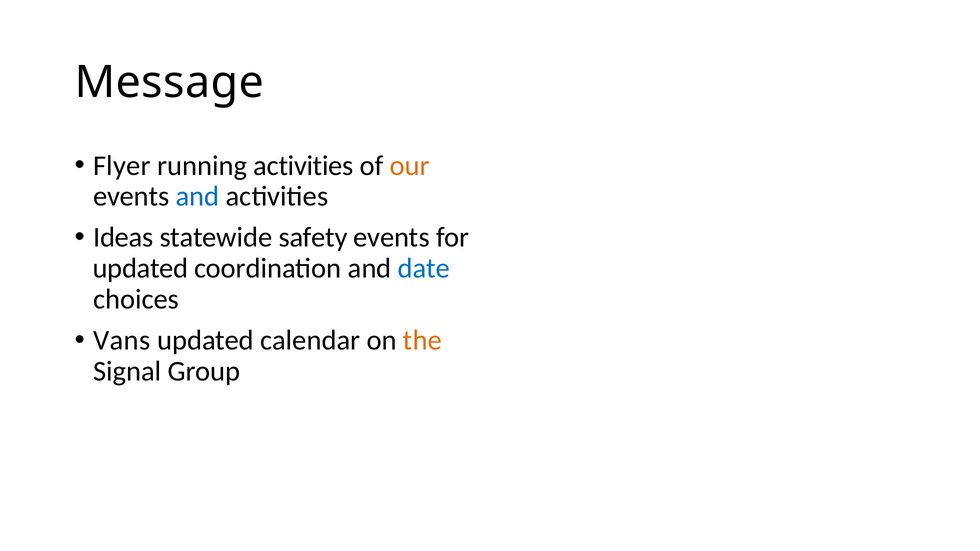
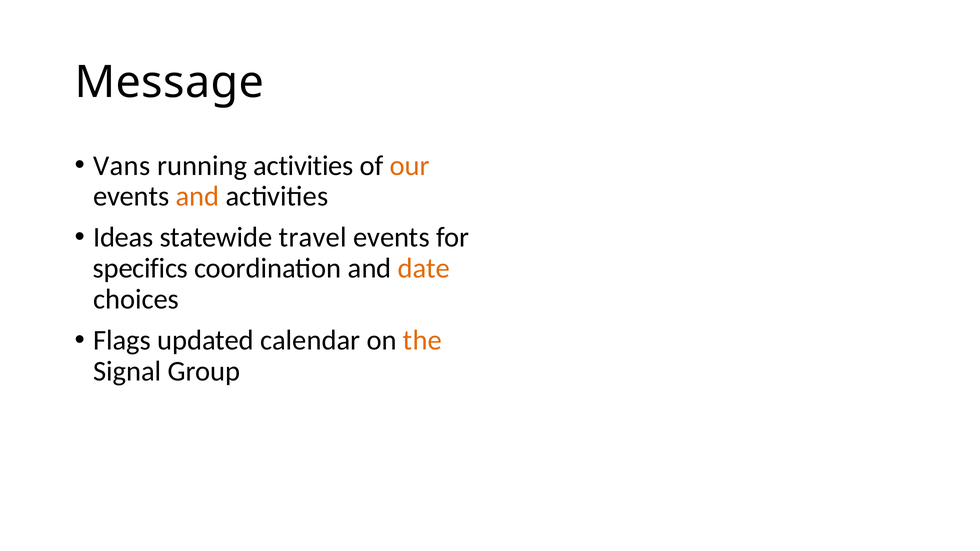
Flyer: Flyer -> Vans (122, 166)
and colour: blue -> orange (198, 197)
safety: safety -> travel (313, 238)
updated: updated -> specifics (141, 269)
date colour: blue -> orange (424, 269)
Vans: Vans -> Flags (122, 340)
